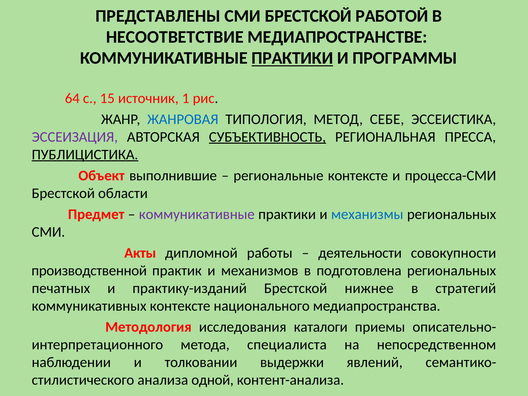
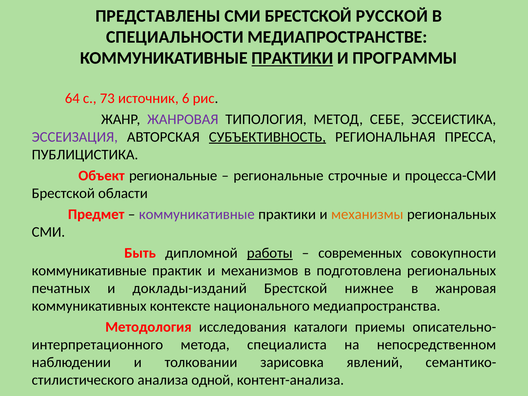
РАБОТОЙ: РАБОТОЙ -> РУССКОЙ (392, 16)
НЕСООТВЕТСТВИЕ: НЕСООТВЕТСТВИЕ -> СПЕЦИАЛЬНОСТИ (175, 37)
15: 15 -> 73 (107, 98)
1: 1 -> 6 (186, 98)
ЖАНРОВАЯ colour: blue -> purple (183, 119)
ПУБЛИЦИСТИКА underline: present -> none (85, 155)
Объект выполнившие: выполнившие -> региональные (173, 176)
региональные контексте: контексте -> строчные (358, 176)
механизмы colour: blue -> orange (367, 214)
Акты: Акты -> Быть (140, 253)
работы underline: none -> present (270, 253)
деятельности: деятельности -> современных (360, 253)
производственной: производственной -> коммуникативные (89, 271)
практику-изданий: практику-изданий -> доклады-изданий (190, 288)
в стратегий: стратегий -> жанровая (466, 288)
выдержки: выдержки -> зарисовка (292, 362)
